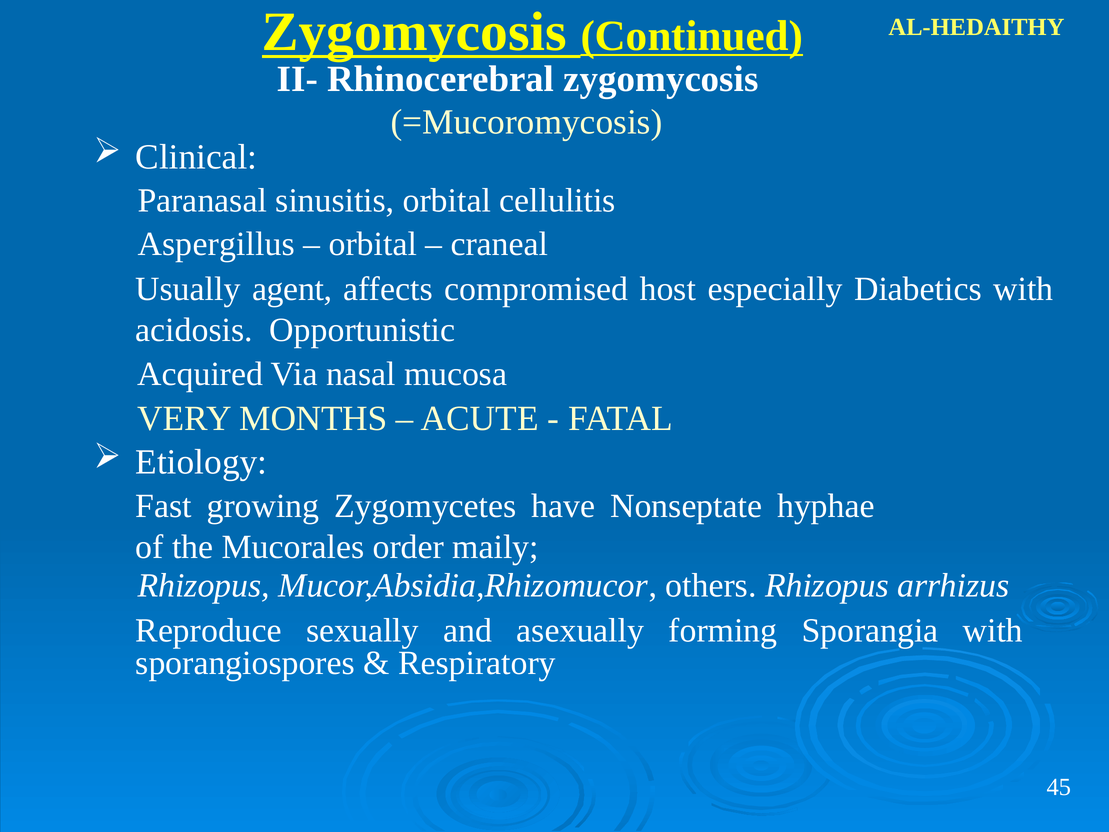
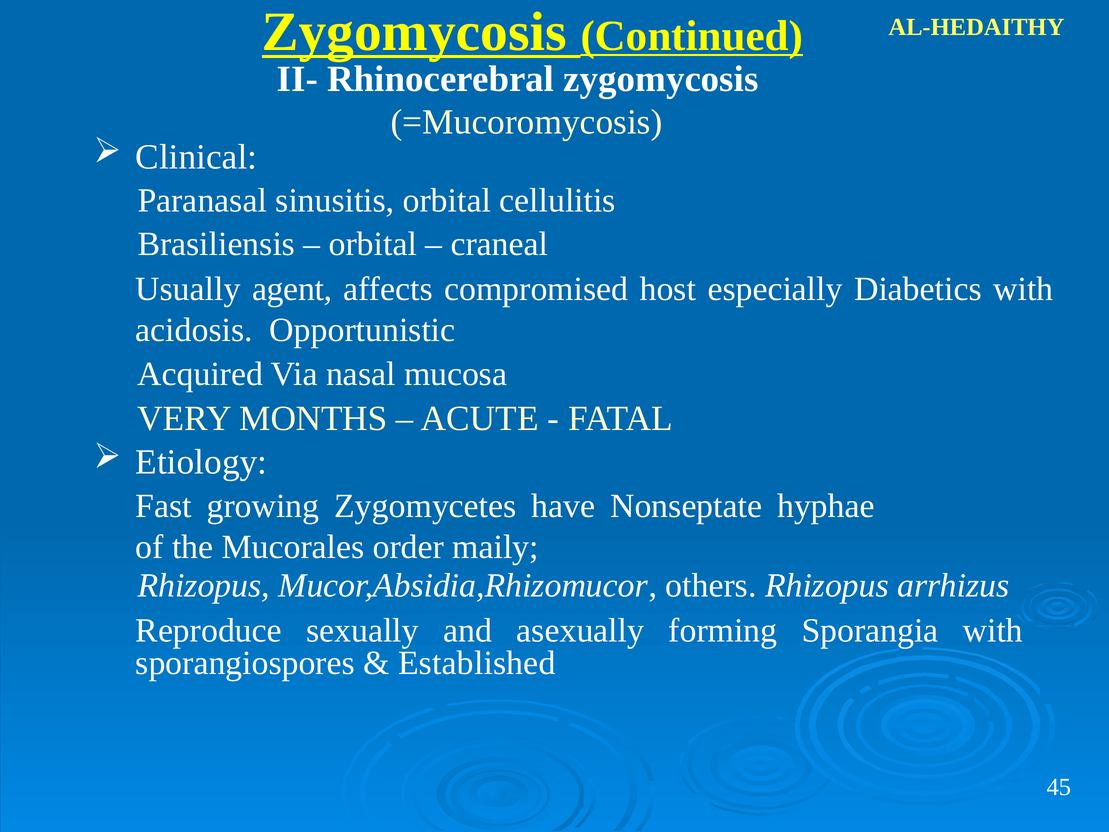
Aspergillus: Aspergillus -> Brasiliensis (216, 244)
Respiratory: Respiratory -> Established (477, 663)
